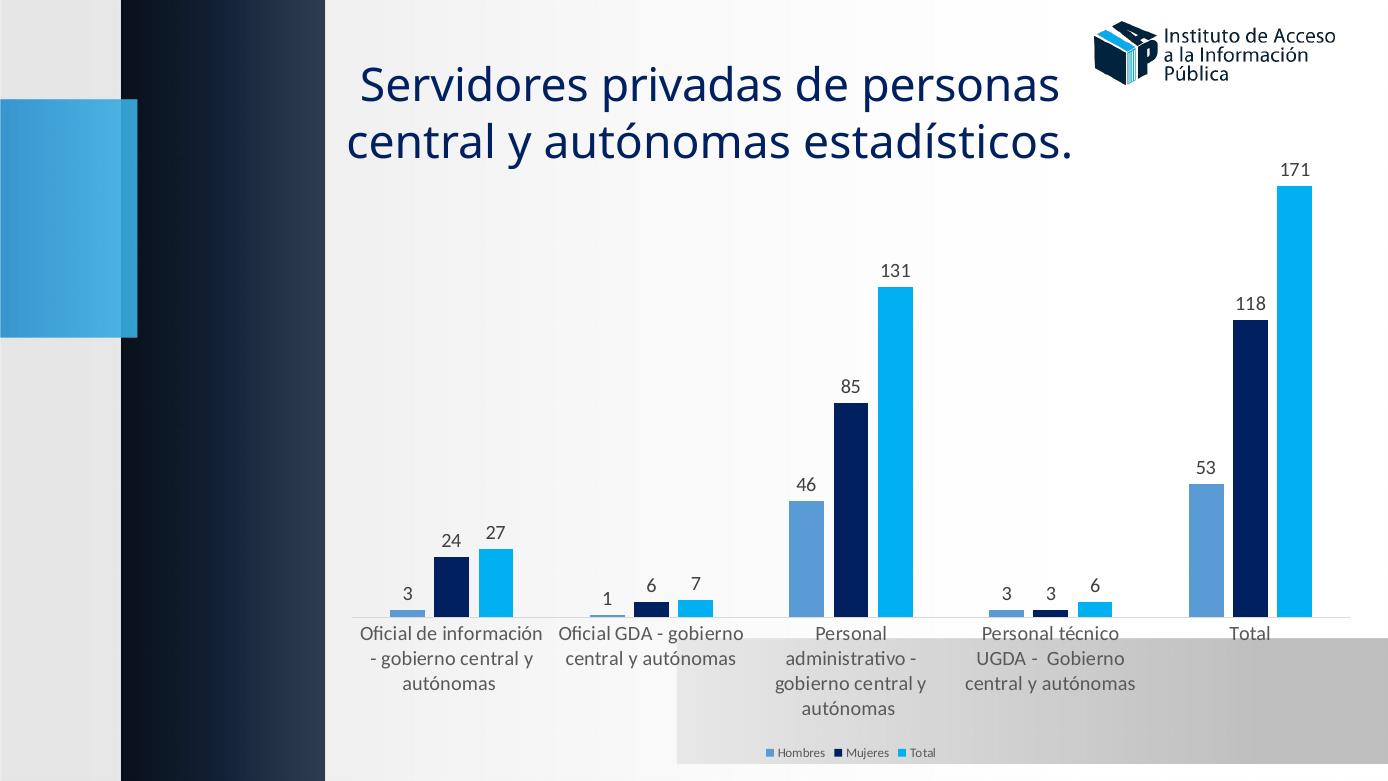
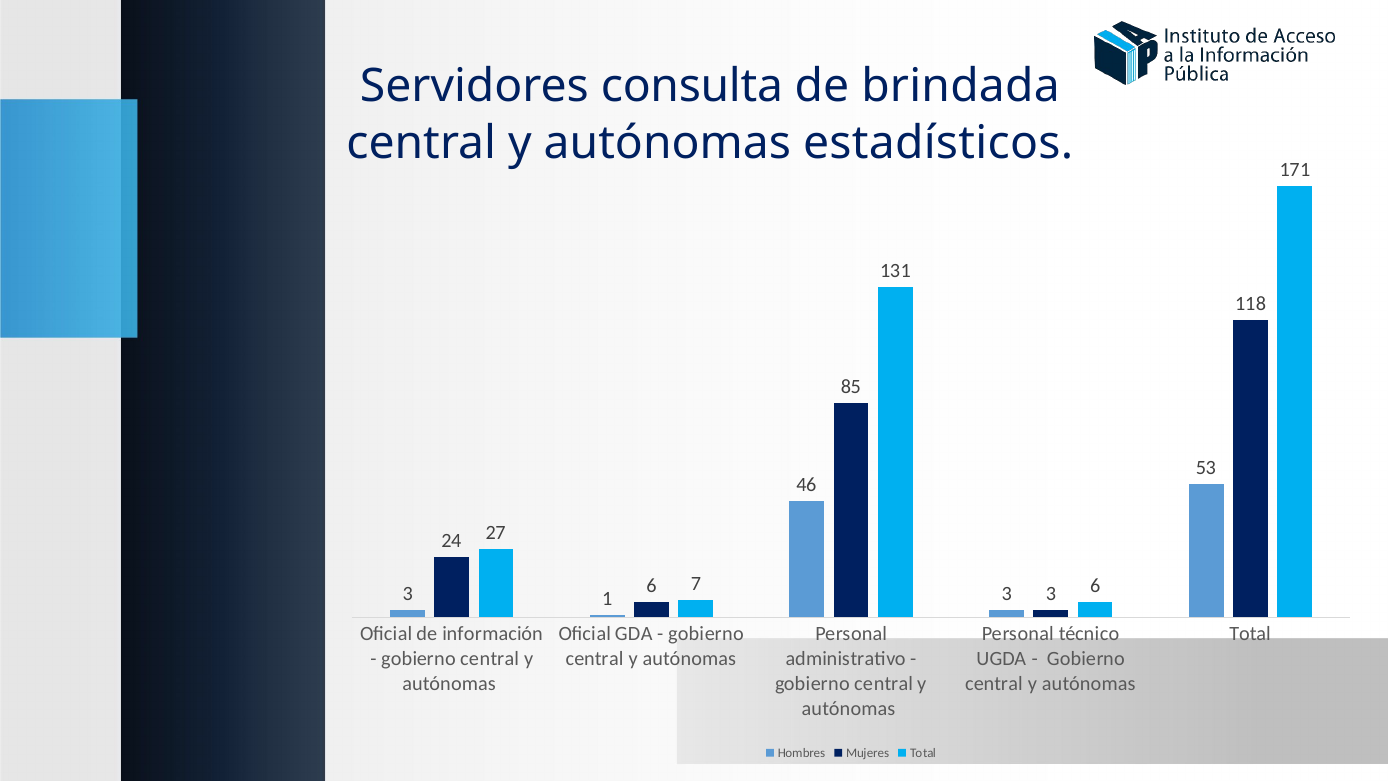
privadas: privadas -> consulta (692, 86)
personas: personas -> brindada (961, 86)
